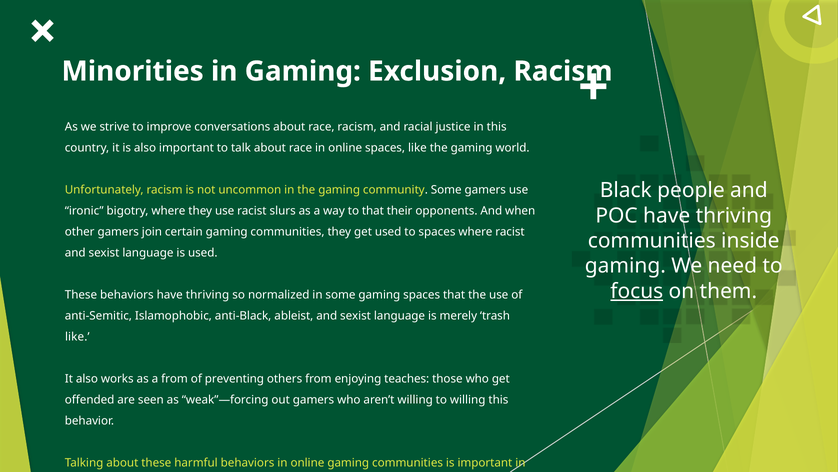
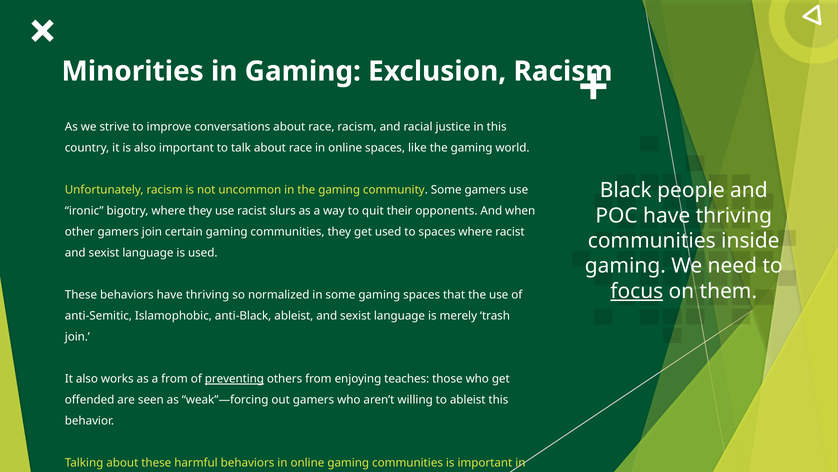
to that: that -> quit (373, 211)
like: like -> join (77, 337)
preventing underline: none -> present (234, 379)
to willing: willing -> ableist (468, 400)
